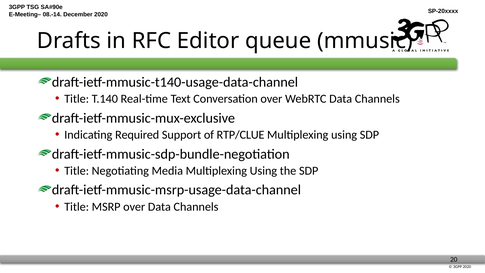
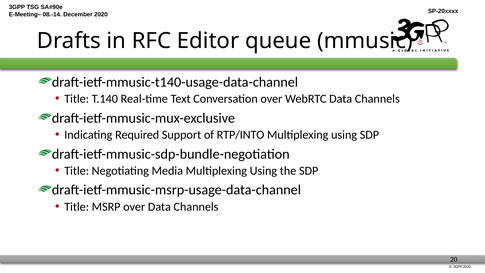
RTP/CLUE: RTP/CLUE -> RTP/INTO (241, 135)
